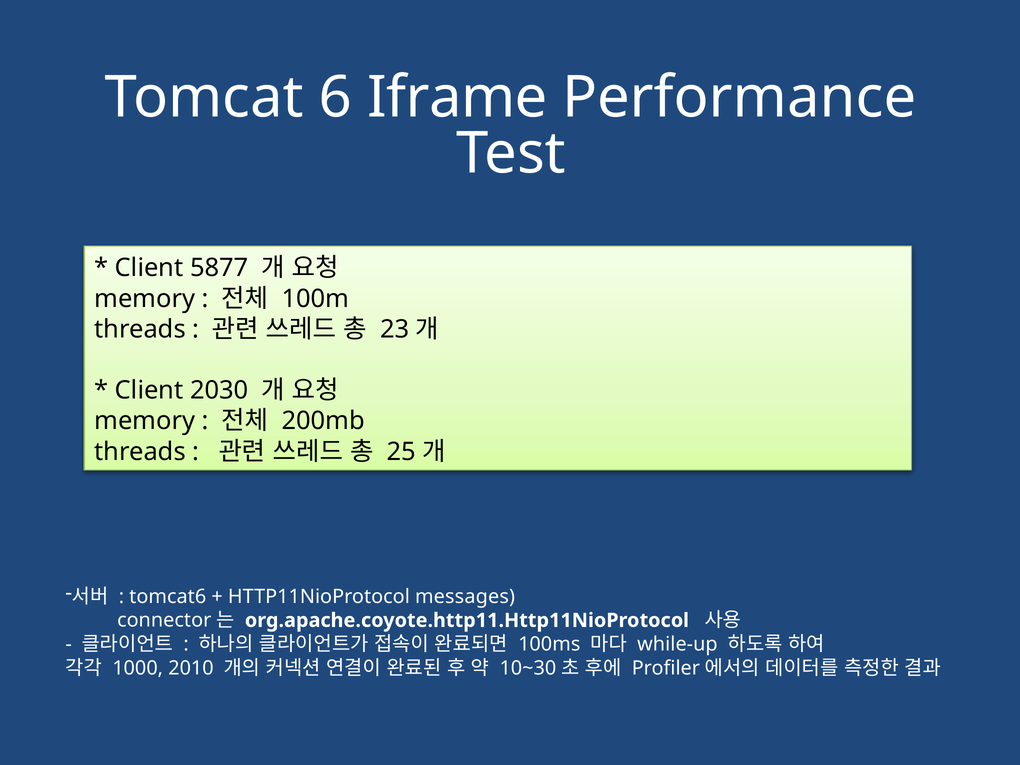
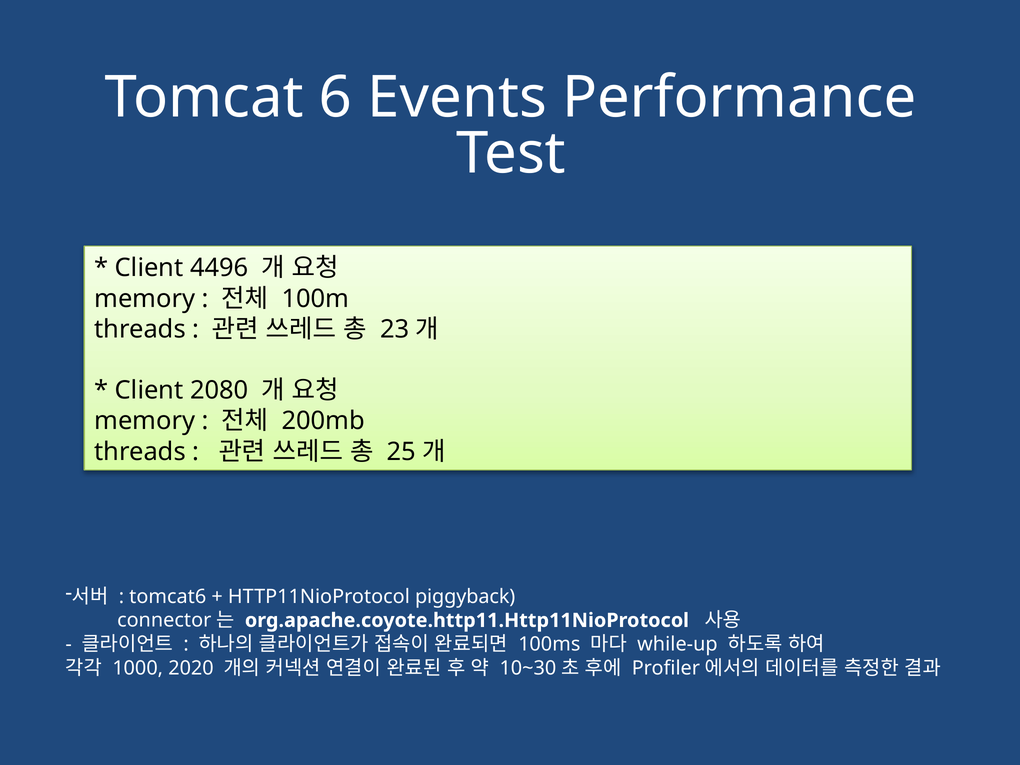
Iframe: Iframe -> Events (457, 98)
5877: 5877 -> 4496 (219, 268)
2030: 2030 -> 2080 (219, 390)
messages: messages -> piggyback (465, 597)
2010: 2010 -> 2020 (191, 668)
